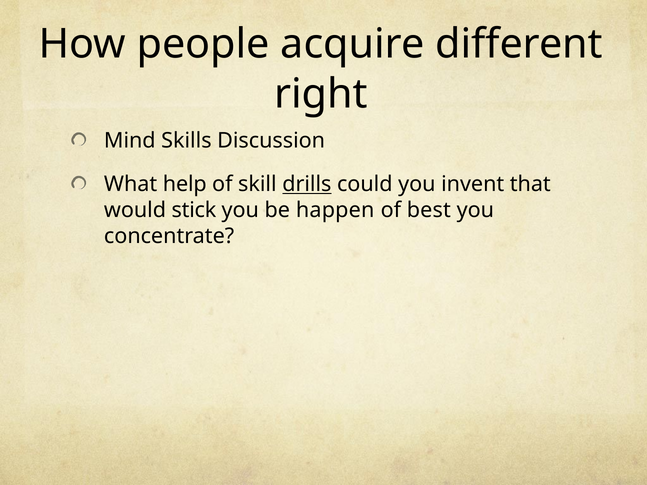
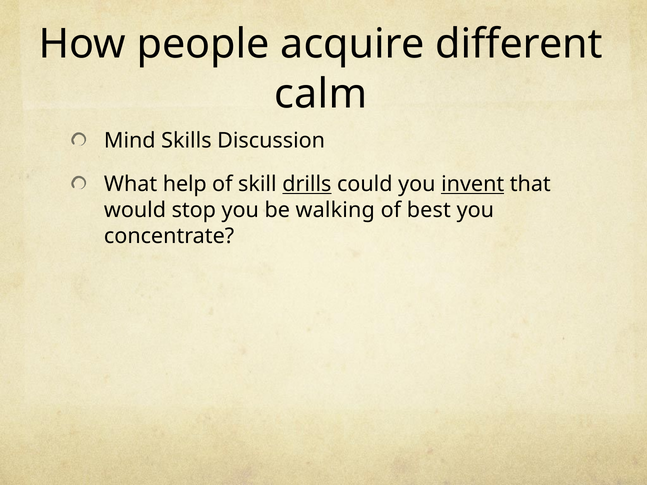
right: right -> calm (321, 94)
invent underline: none -> present (473, 184)
stick: stick -> stop (194, 210)
happen: happen -> walking (335, 210)
